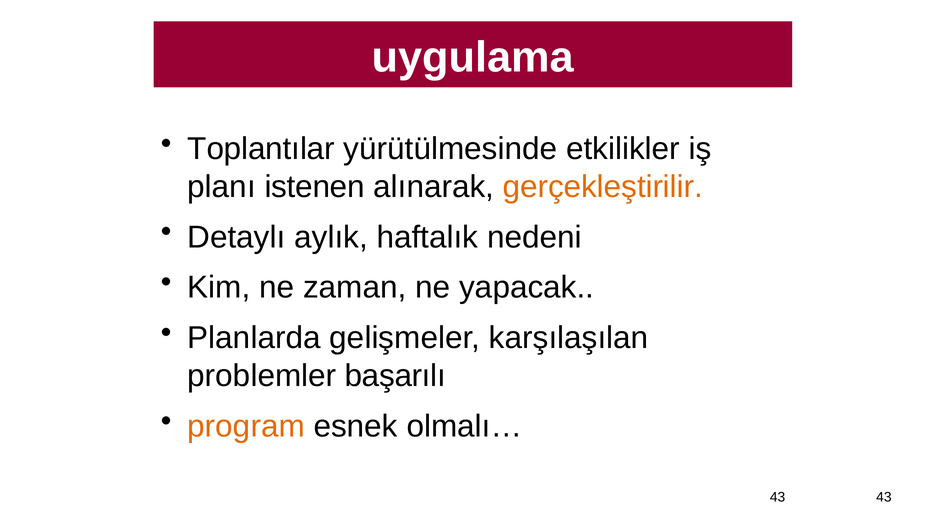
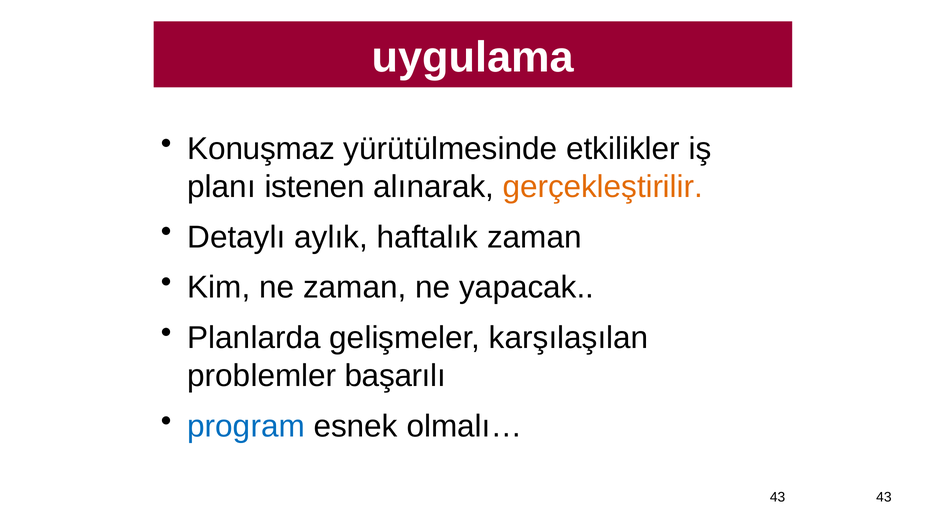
Toplantılar: Toplantılar -> Konuşmaz (261, 149)
haftalık nedeni: nedeni -> zaman (534, 237)
program colour: orange -> blue (246, 426)
